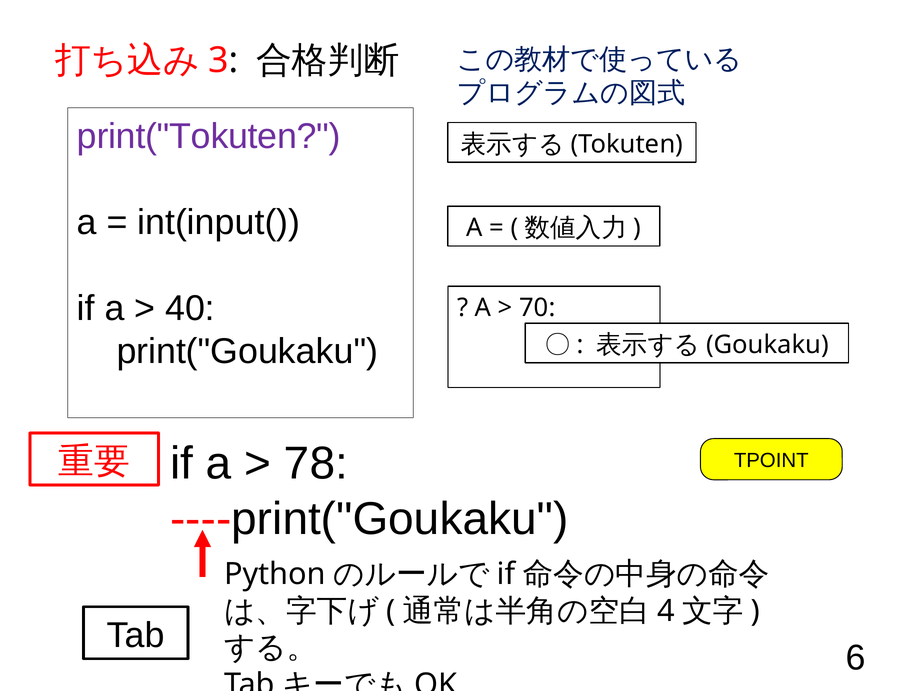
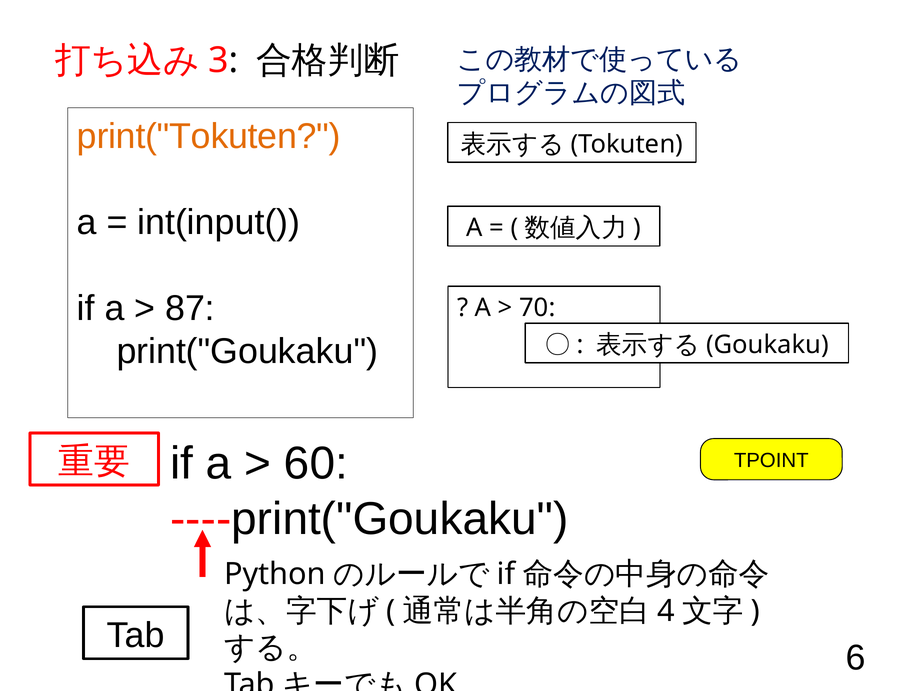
print("Tokuten colour: purple -> orange (209, 136)
40: 40 -> 87 (190, 308)
78: 78 -> 60 (316, 463)
